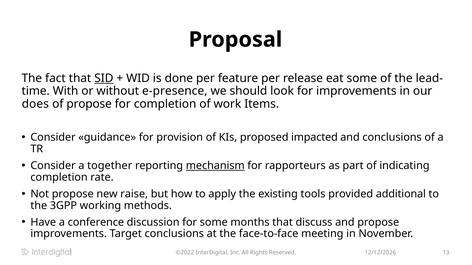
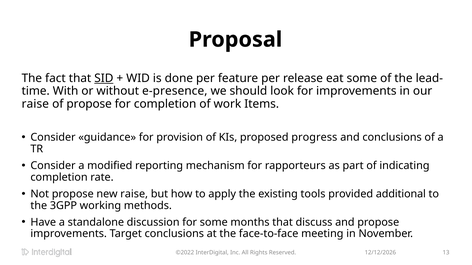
does: does -> raise (35, 104)
impacted: impacted -> progress (314, 138)
together: together -> modified (110, 166)
mechanism underline: present -> none (215, 166)
conference: conference -> standalone (96, 223)
